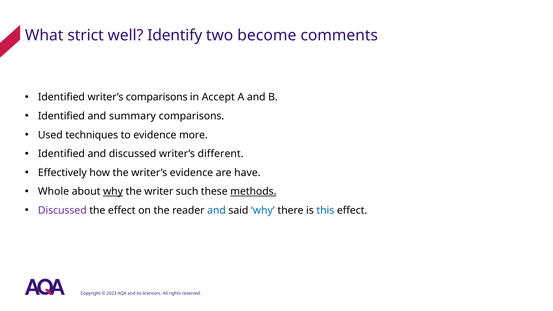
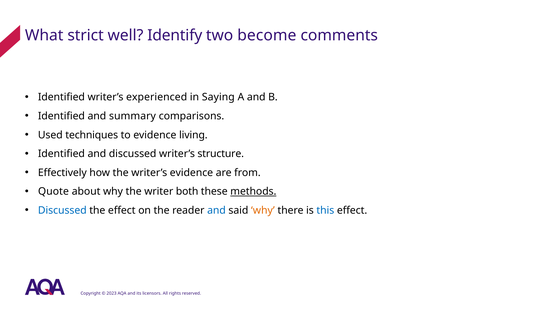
writer’s comparisons: comparisons -> experienced (157, 97)
Accept: Accept -> Saying (218, 97)
more: more -> living (193, 135)
different: different -> structure (221, 154)
have: have -> from (247, 173)
Whole: Whole -> Quote (53, 192)
why underline: present -> none (113, 192)
such: such -> both (187, 192)
Discussed colour: purple -> blue (62, 210)
why colour: blue -> orange (263, 210)
